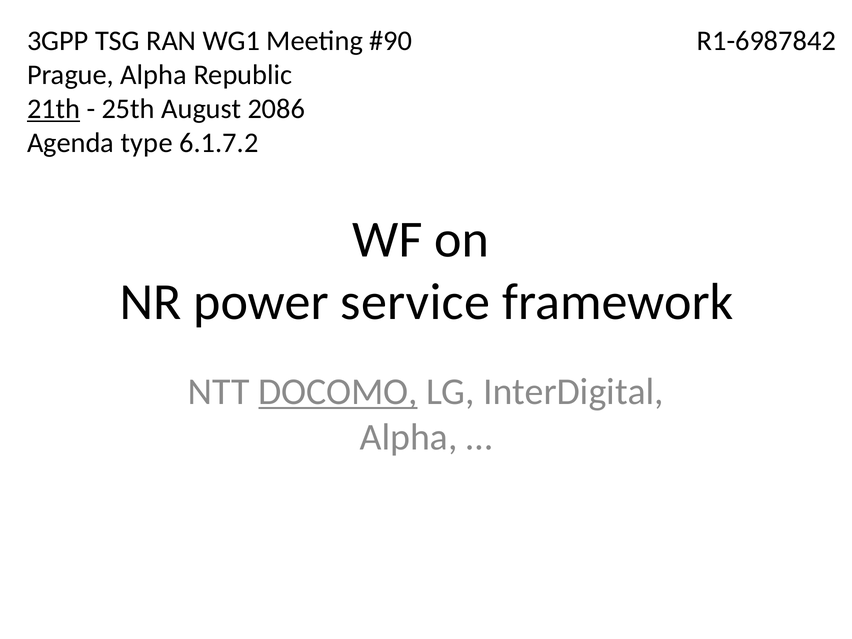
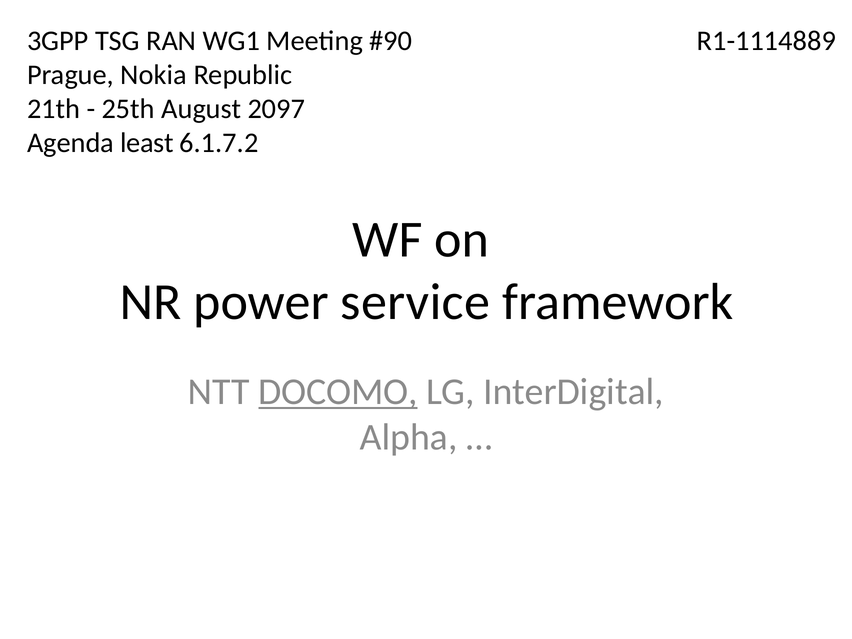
R1-6987842: R1-6987842 -> R1-1114889 (766, 41)
Prague Alpha: Alpha -> Nokia (154, 75)
21th underline: present -> none (54, 109)
2086: 2086 -> 2097 (276, 109)
type: type -> least (147, 143)
